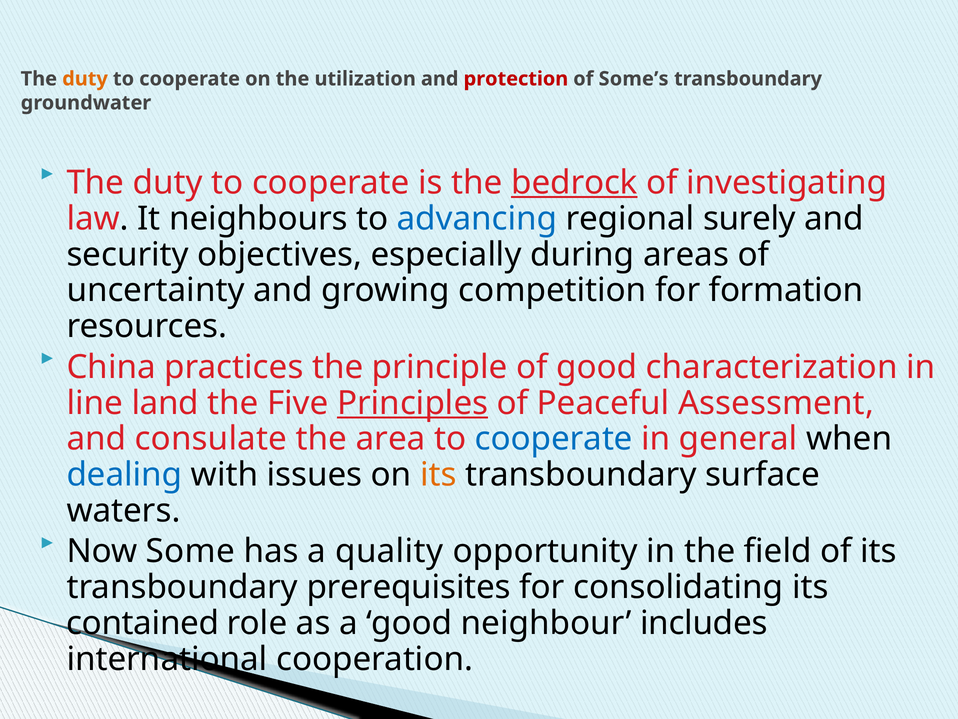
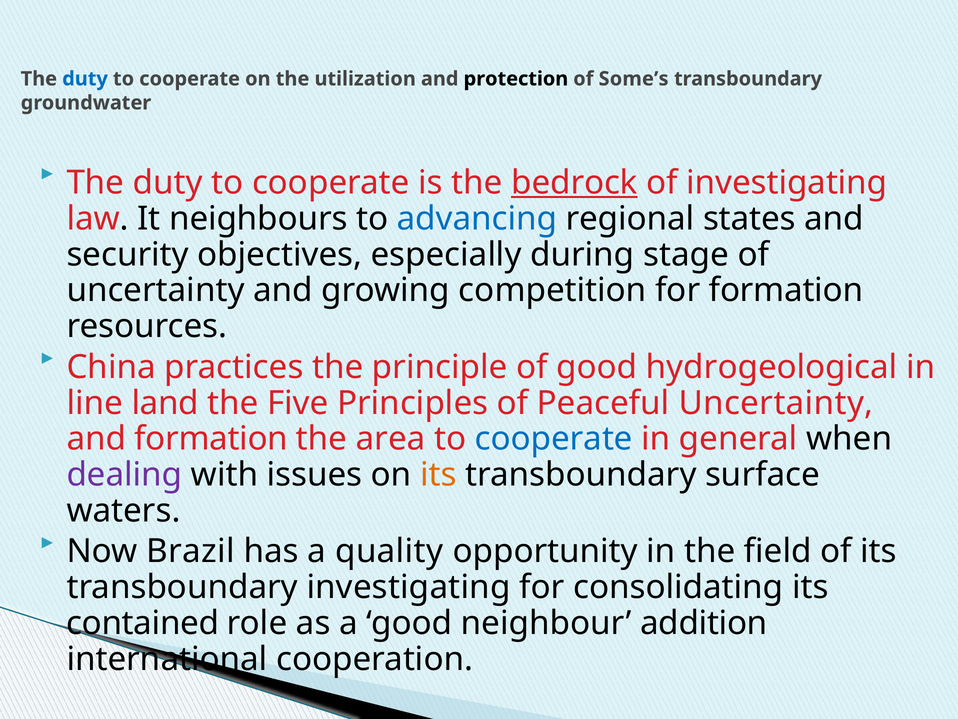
duty colour: orange -> blue (85, 79)
protection colour: red -> black (516, 79)
surely: surely -> states (749, 218)
areas: areas -> stage (686, 254)
characterization: characterization -> hydrogeological (772, 367)
Principles underline: present -> none (413, 403)
Peaceful Assessment: Assessment -> Uncertainty (776, 403)
and consulate: consulate -> formation (211, 439)
dealing colour: blue -> purple (124, 475)
Some: Some -> Brazil (190, 551)
transboundary prerequisites: prerequisites -> investigating (409, 587)
includes: includes -> addition (704, 623)
